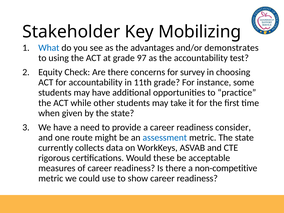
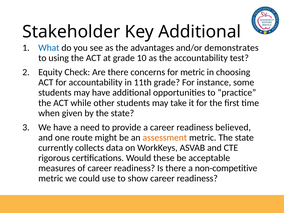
Key Mobilizing: Mobilizing -> Additional (200, 32)
97: 97 -> 10 (142, 58)
for survey: survey -> metric (193, 72)
consider: consider -> believed (233, 127)
assessment colour: blue -> orange (165, 137)
